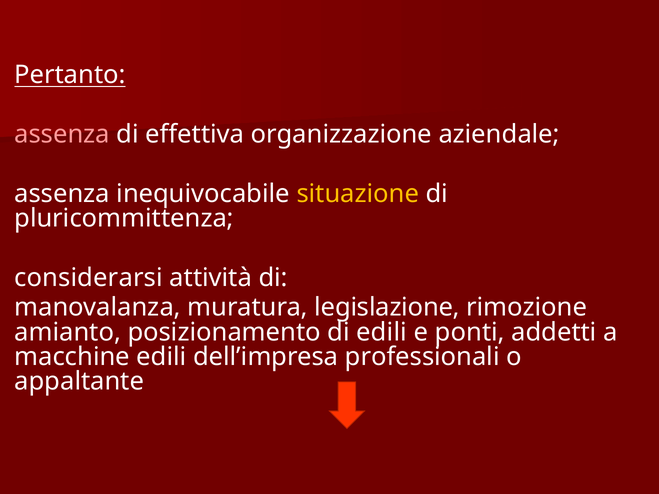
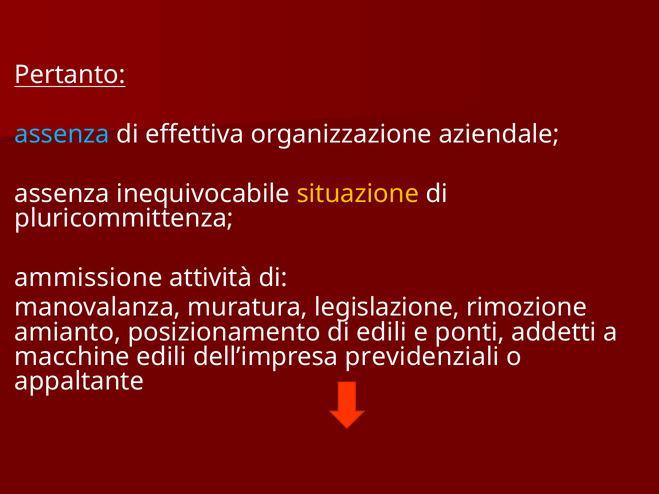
assenza colour: pink -> light blue (62, 134)
considerarsi: considerarsi -> ammissione (88, 278)
professionali: professionali -> previdenziali (422, 357)
